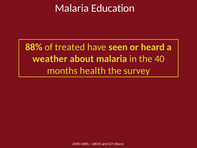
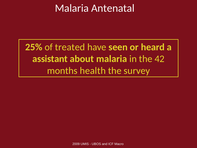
Education: Education -> Antenatal (113, 8)
88%: 88% -> 25% (34, 47)
weather: weather -> assistant (50, 59)
40: 40 -> 42 (160, 59)
